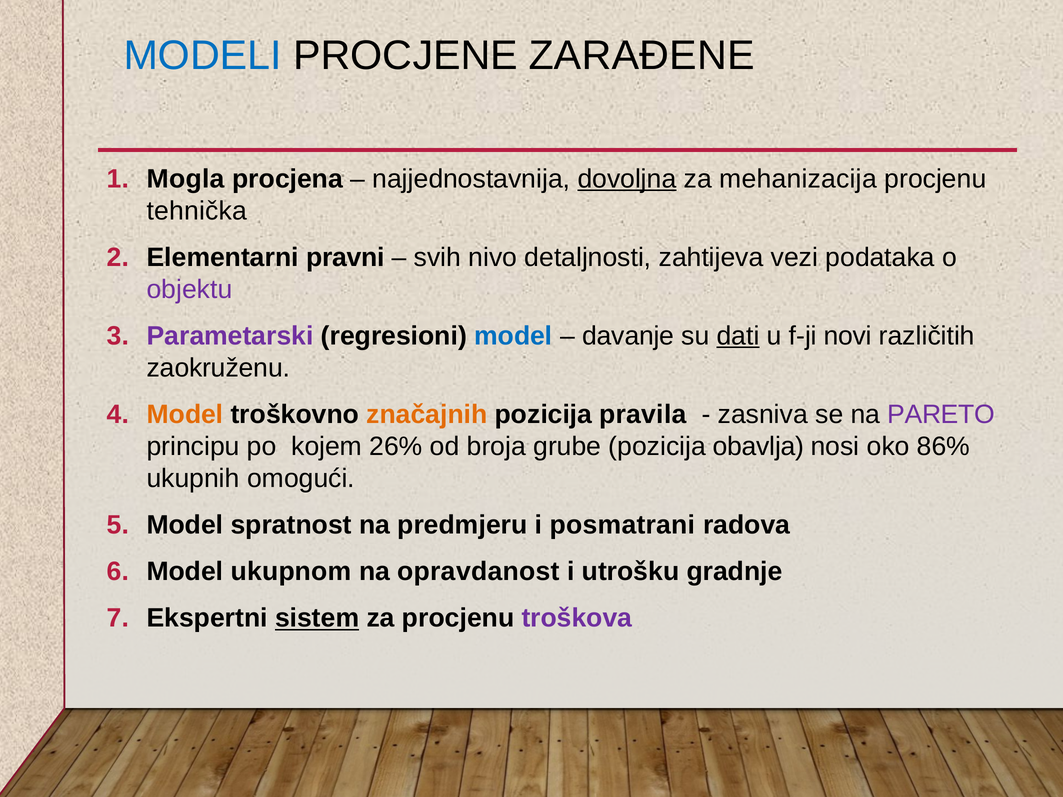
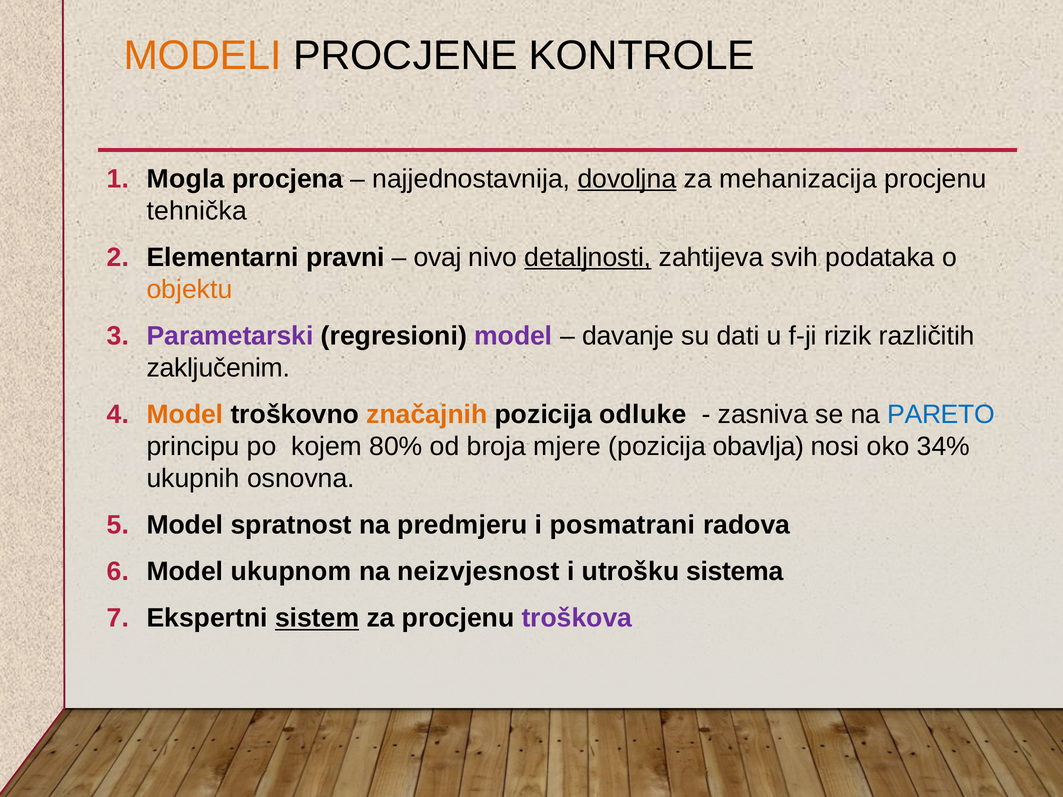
MODELI colour: blue -> orange (203, 56)
ZARAĐENE: ZARAĐENE -> KONTROLE (642, 56)
svih: svih -> ovaj (438, 258)
detaljnosti underline: none -> present (588, 258)
vezi: vezi -> svih (794, 258)
objektu colour: purple -> orange (190, 289)
model colour: blue -> purple (513, 336)
dati underline: present -> none (738, 336)
novi: novi -> rizik (848, 336)
zaokruženu: zaokruženu -> zaključenim (218, 368)
pravila: pravila -> odluke (643, 415)
PARETO colour: purple -> blue (941, 415)
26%: 26% -> 80% (396, 447)
grube: grube -> mjere (567, 447)
86%: 86% -> 34% (944, 447)
omogući: omogući -> osnovna (301, 478)
opravdanost: opravdanost -> neizvjesnost (478, 572)
gradnje: gradnje -> sistema (735, 572)
